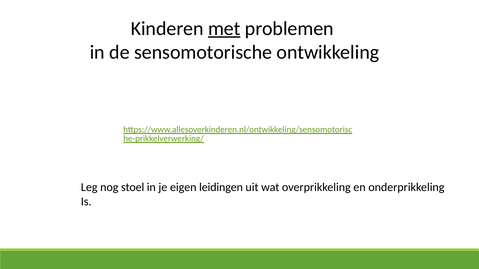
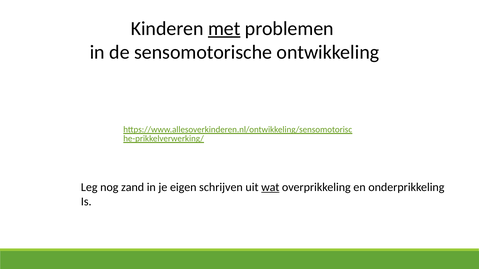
stoel: stoel -> zand (133, 188)
leidingen: leidingen -> schrijven (221, 188)
wat underline: none -> present (270, 188)
